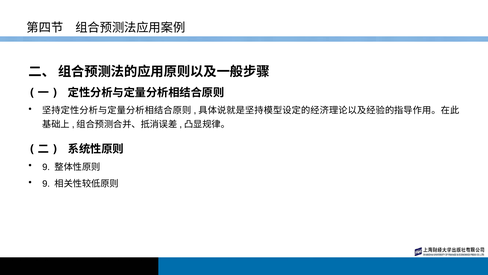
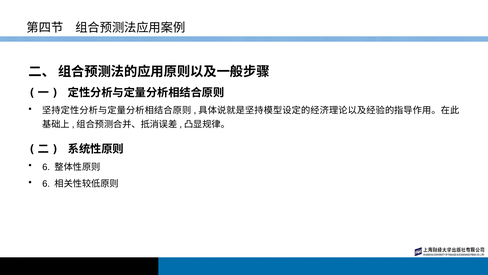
9: 9 -> 6 (46, 167)
9: 9 -> 6 (46, 184)
